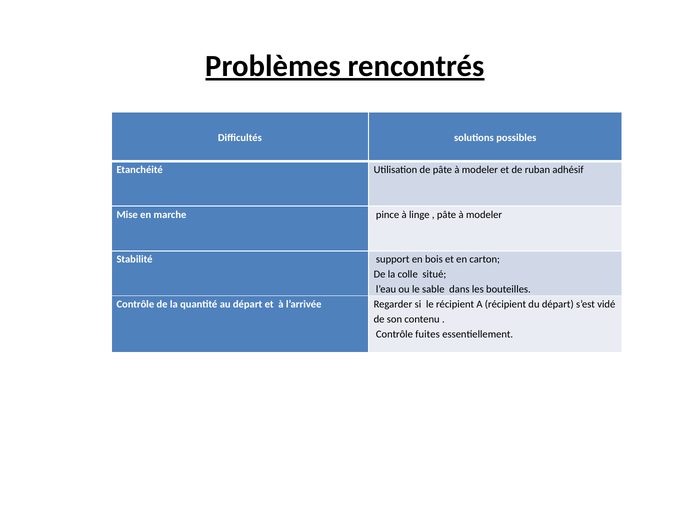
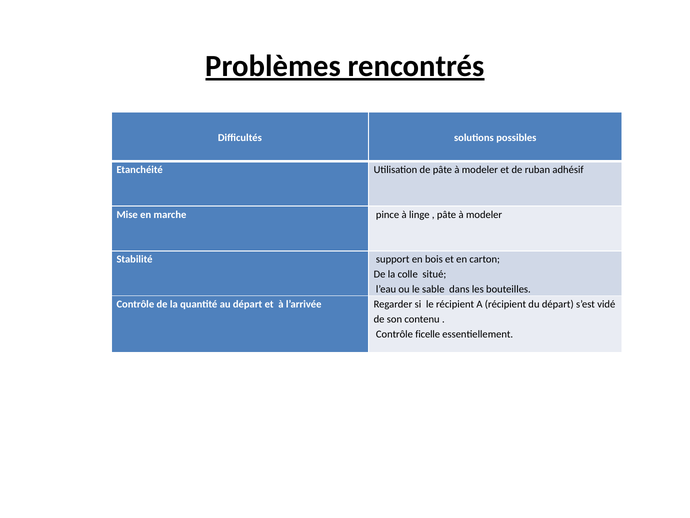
fuites: fuites -> ficelle (428, 334)
